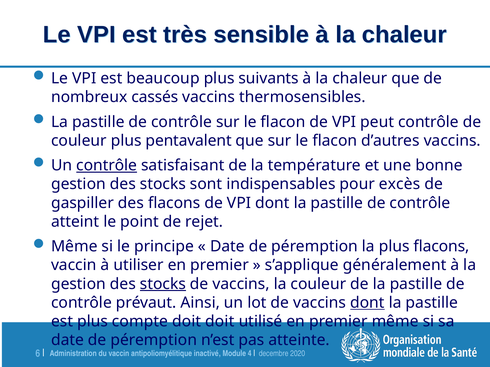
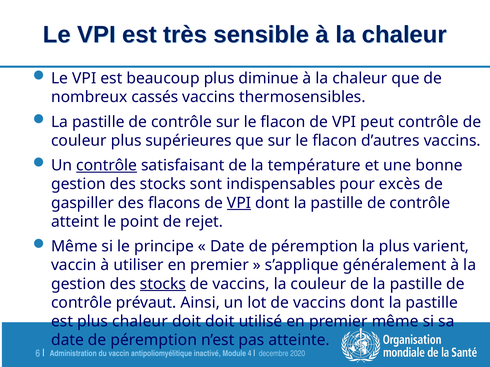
suivants: suivants -> diminue (269, 78)
pentavalent: pentavalent -> supérieures (189, 141)
VPI underline: none -> present (239, 203)
plus flacons: flacons -> varient (441, 247)
dont underline: present -> none (367, 303)
plus compte: compte -> chaleur (140, 322)
